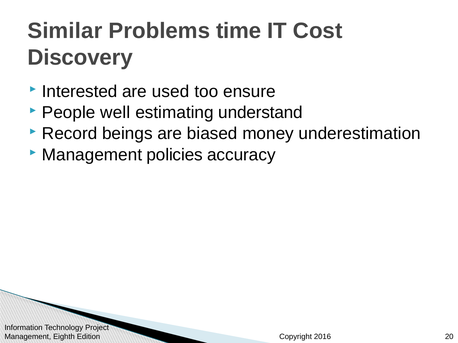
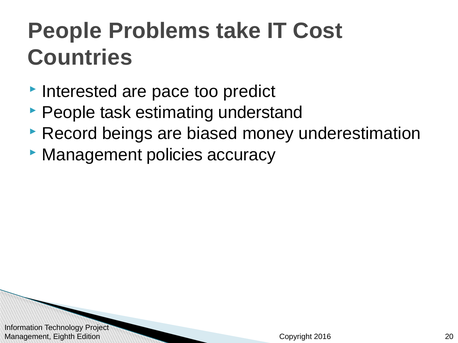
Similar: Similar -> People (65, 31)
time: time -> take (239, 31)
Discovery: Discovery -> Countries (80, 58)
used: used -> pace (171, 92)
ensure: ensure -> predict (249, 92)
well: well -> task (115, 113)
